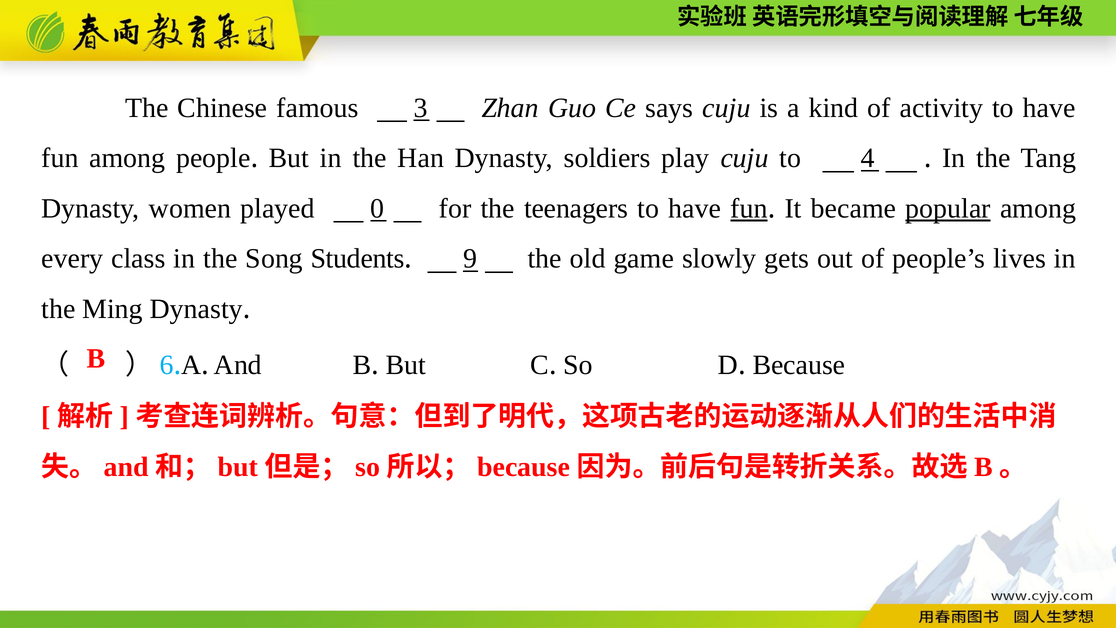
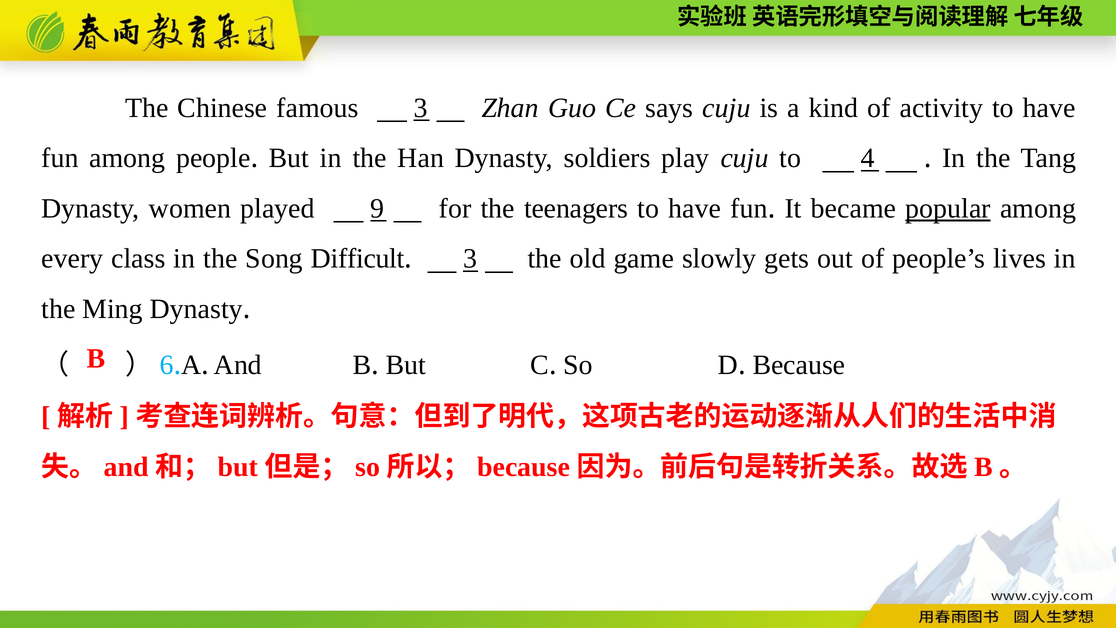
0: 0 -> 9 (377, 208)
fun underline: present -> none (749, 208)
Students: Students -> Difficult (358, 259)
9: 9 -> 3 (470, 259)
